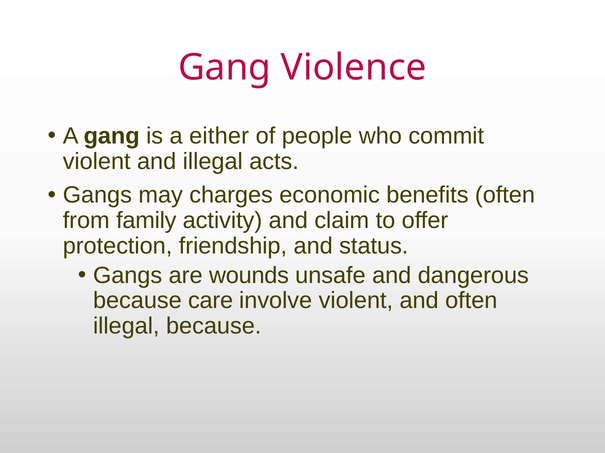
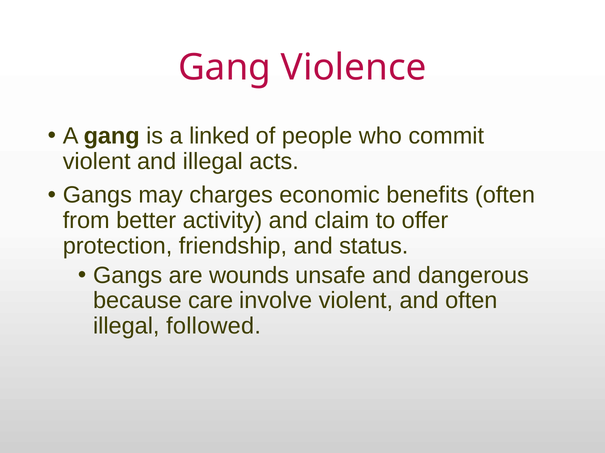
either: either -> linked (219, 136)
family: family -> better (146, 221)
illegal because: because -> followed (214, 327)
